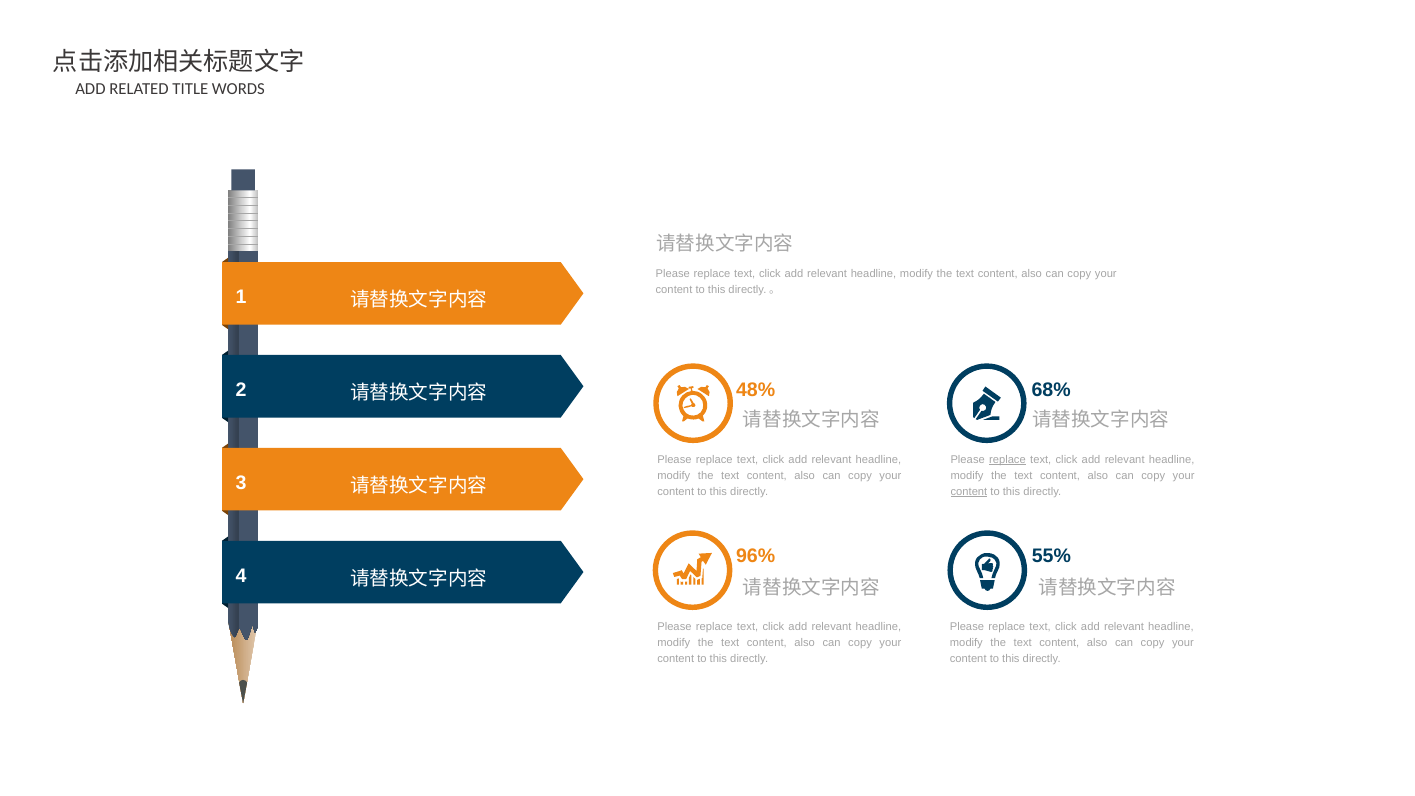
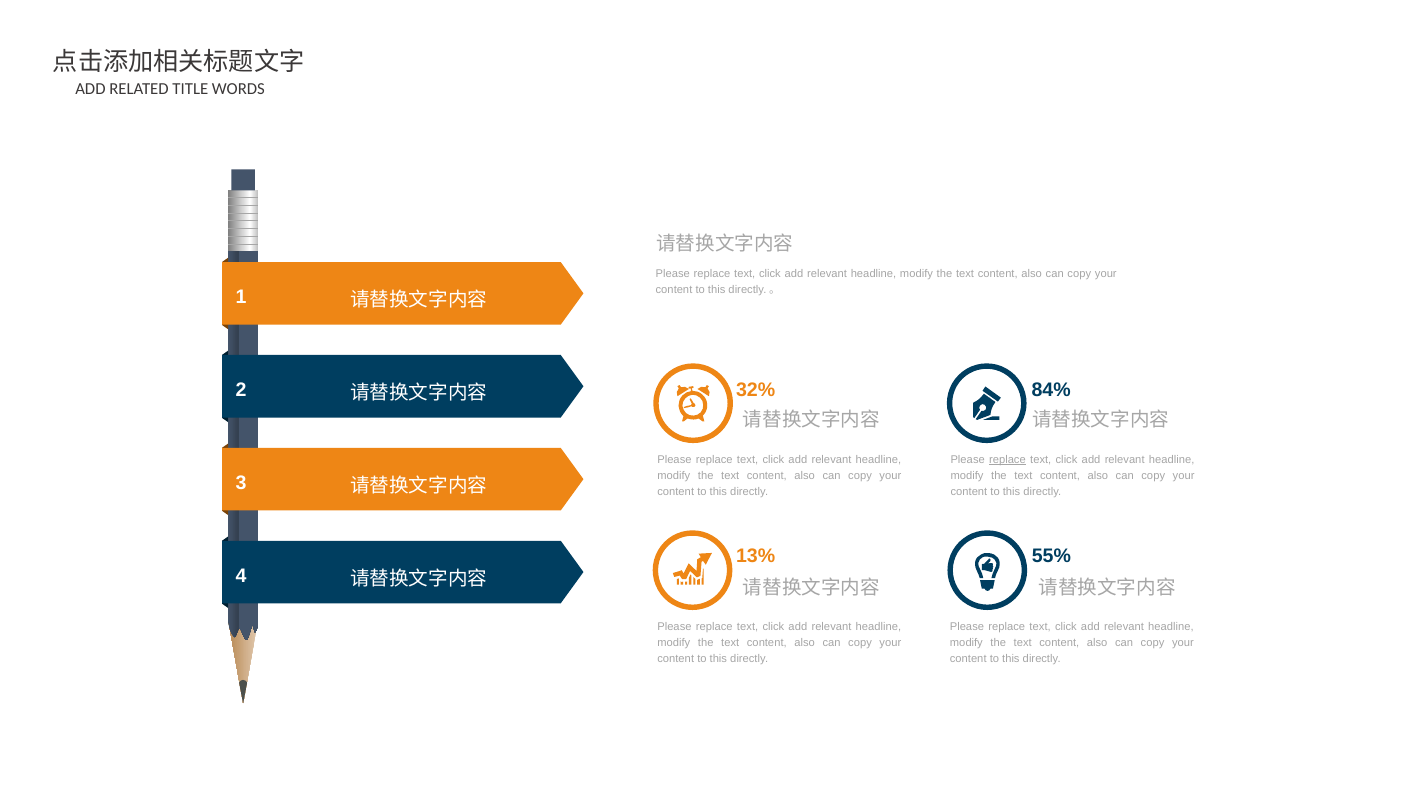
48%: 48% -> 32% (756, 390)
68%: 68% -> 84% (1051, 390)
content underline: present -> none (969, 491)
96%: 96% -> 13% (756, 556)
